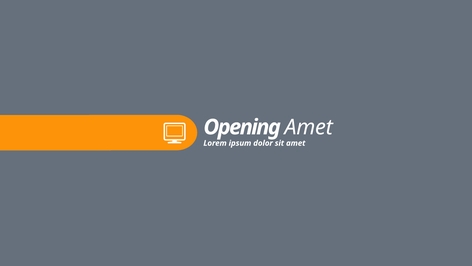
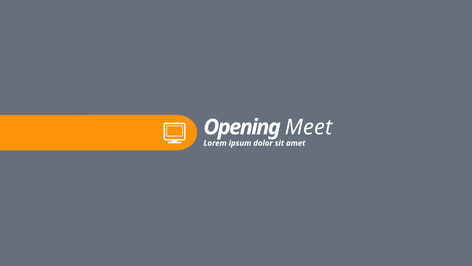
Amet: Amet -> Meet (309, 127)
